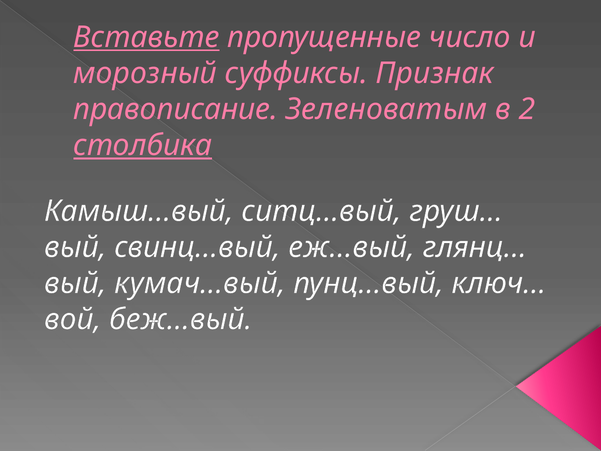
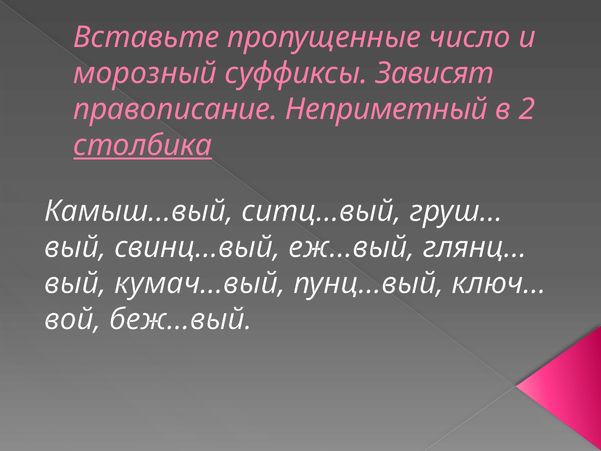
Вставьте underline: present -> none (146, 37)
Признак: Признак -> Зависят (435, 73)
Зеленоватым: Зеленоватым -> Неприметный (387, 109)
